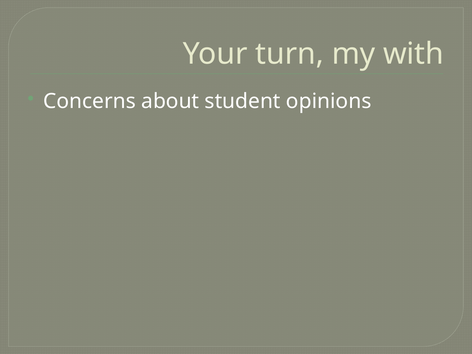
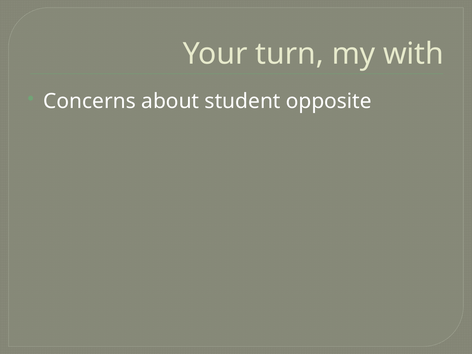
opinions: opinions -> opposite (329, 101)
